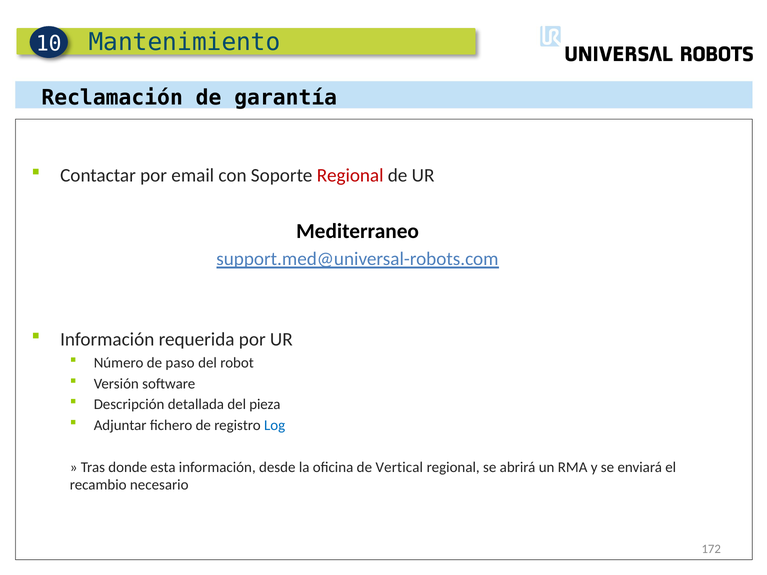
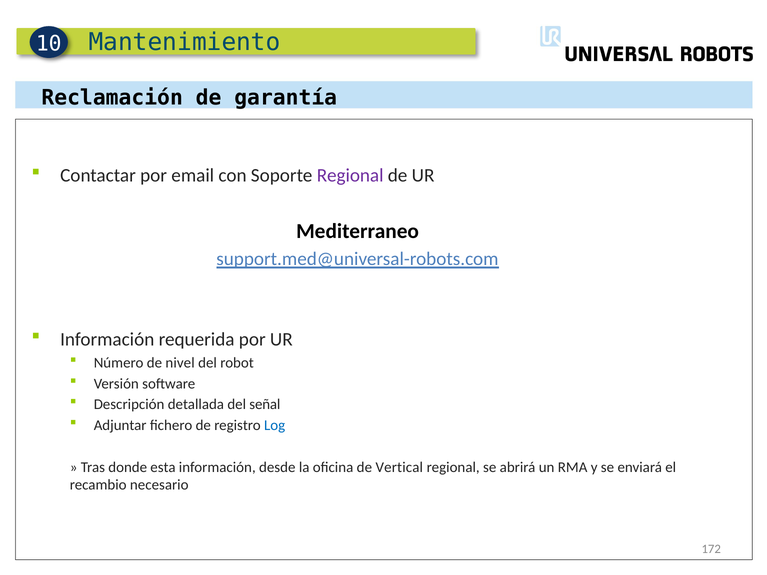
Regional colour: red -> purple (350, 176)
paso: paso -> nivel (180, 363)
pieza: pieza -> señal (265, 405)
